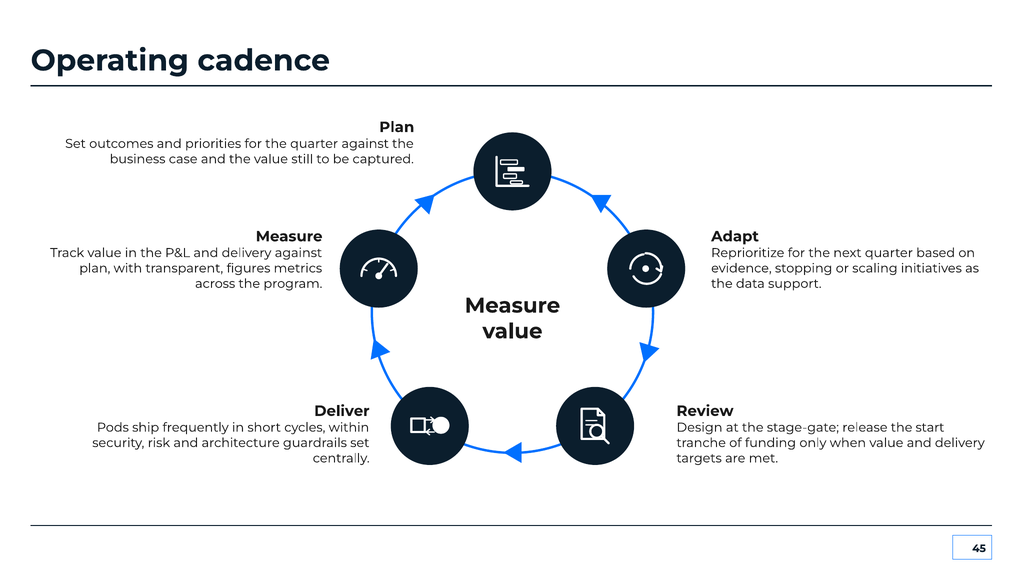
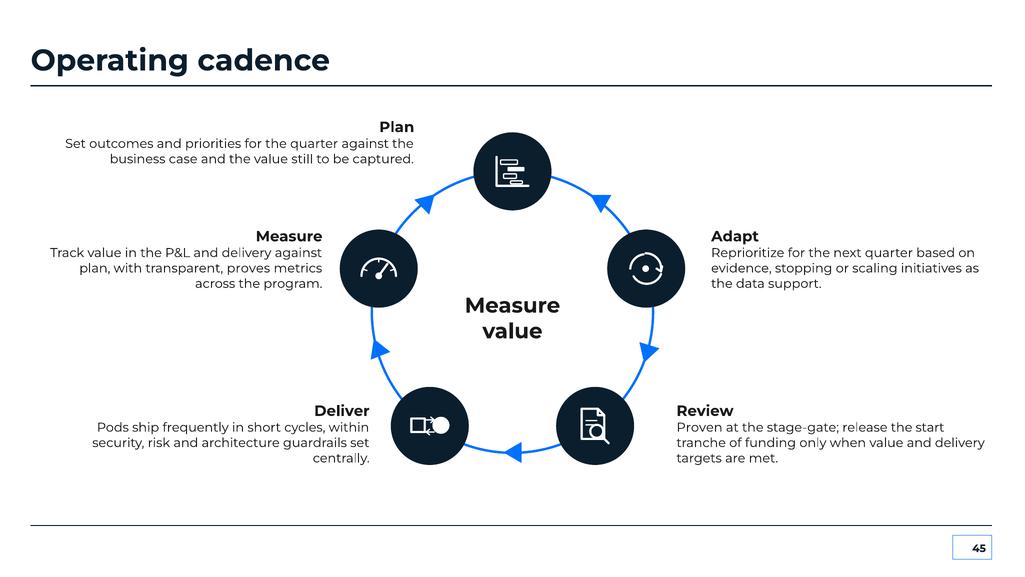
figures: figures -> proves (248, 268)
Design: Design -> Proven (699, 427)
